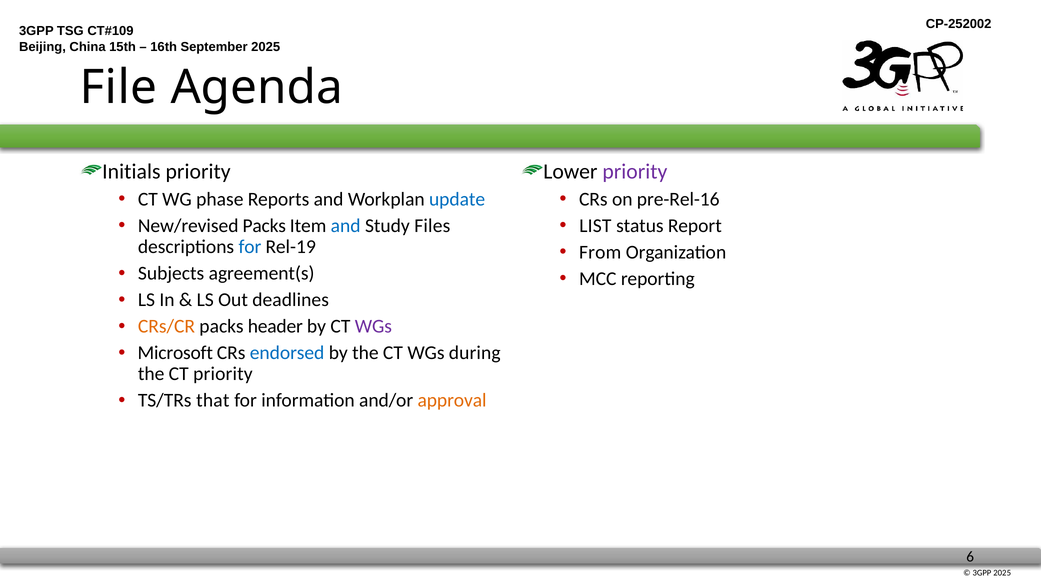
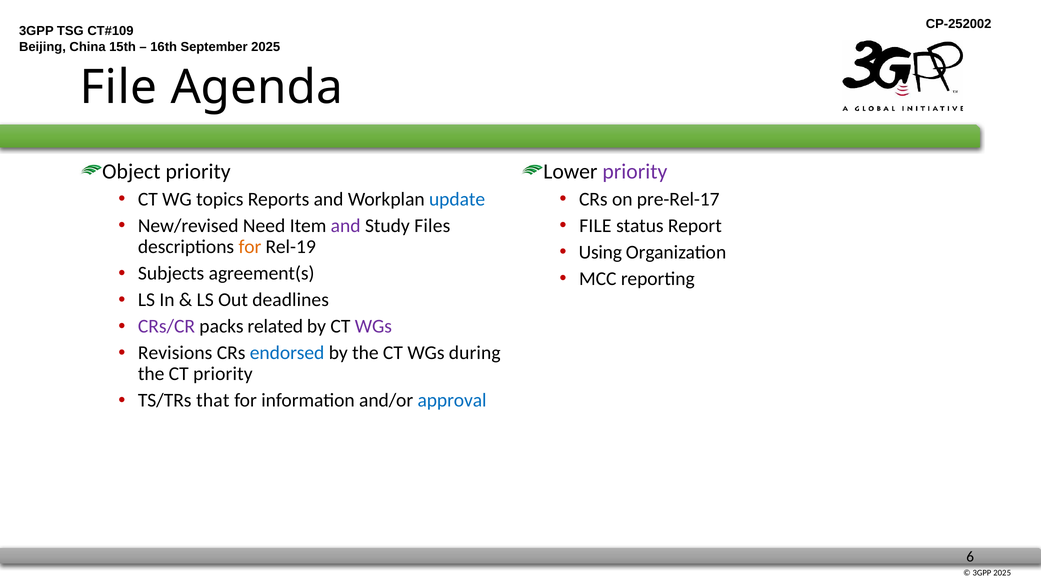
Initials: Initials -> Object (131, 171)
phase: phase -> topics (220, 199)
pre-Rel-16: pre-Rel-16 -> pre-Rel-17 (678, 199)
New/revised Packs: Packs -> Need (264, 226)
and colour: blue -> purple (346, 226)
LIST: LIST -> FILE (595, 226)
for colour: blue -> orange (250, 247)
From: From -> Using (600, 252)
CRs/CR colour: orange -> purple (166, 326)
header: header -> related (275, 326)
Microsoft: Microsoft -> Revisions (175, 353)
approval colour: orange -> blue (452, 400)
